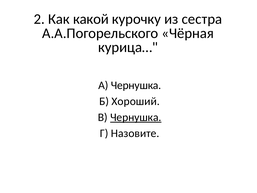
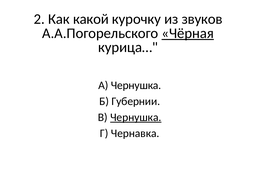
сестра: сестра -> звуков (202, 19)
Чёрная underline: none -> present (188, 33)
Хороший: Хороший -> Губернии (136, 101)
Назовите: Назовите -> Чернавка (135, 133)
